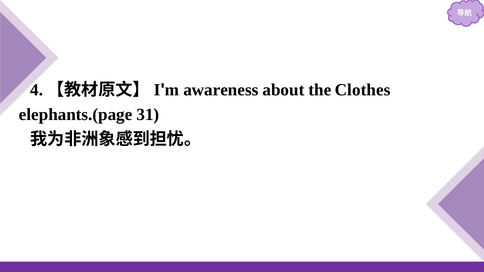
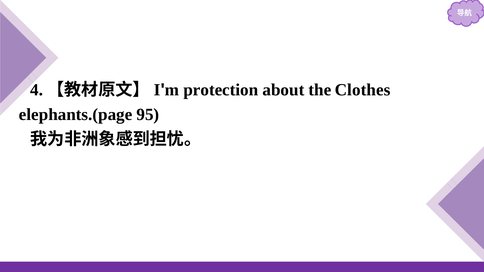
awareness: awareness -> protection (221, 90)
31: 31 -> 95 (148, 115)
